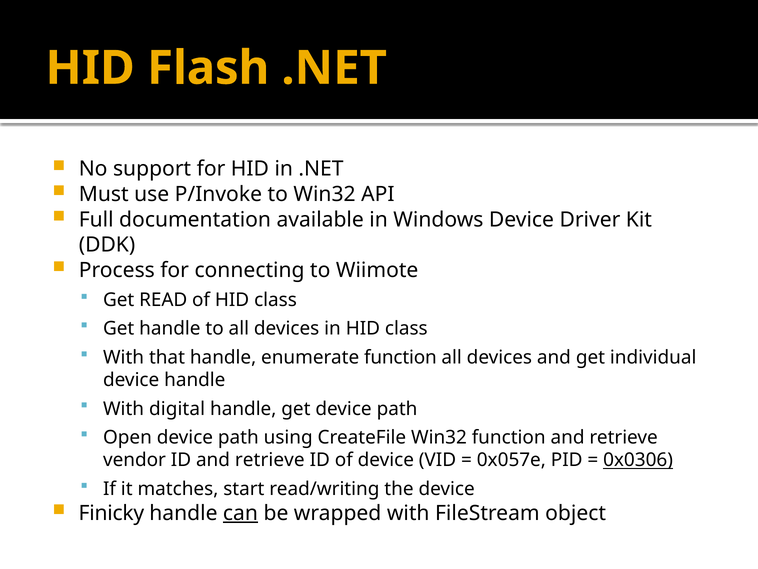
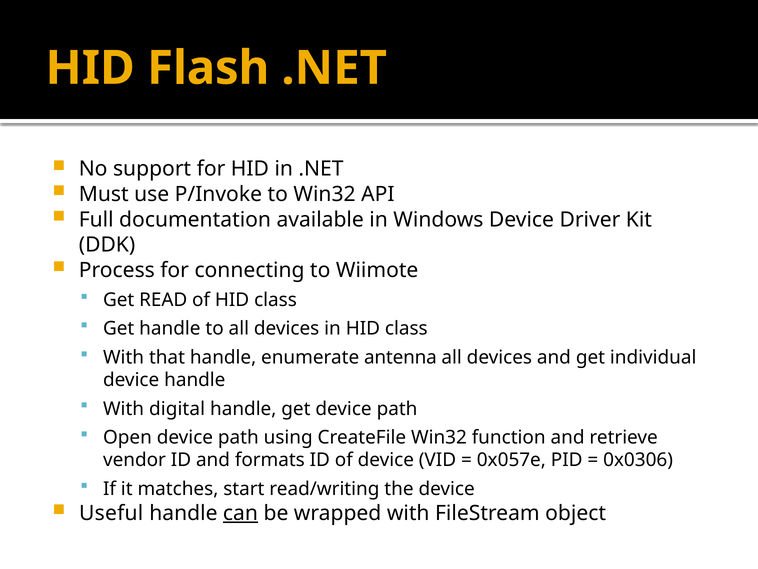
enumerate function: function -> antenna (400, 357)
ID and retrieve: retrieve -> formats (270, 460)
0x0306 underline: present -> none (638, 460)
Finicky: Finicky -> Useful (111, 513)
